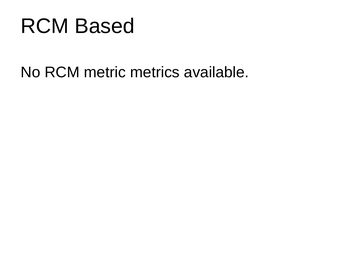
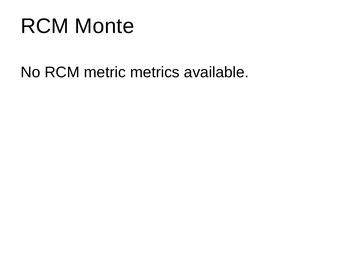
Based: Based -> Monte (105, 26)
